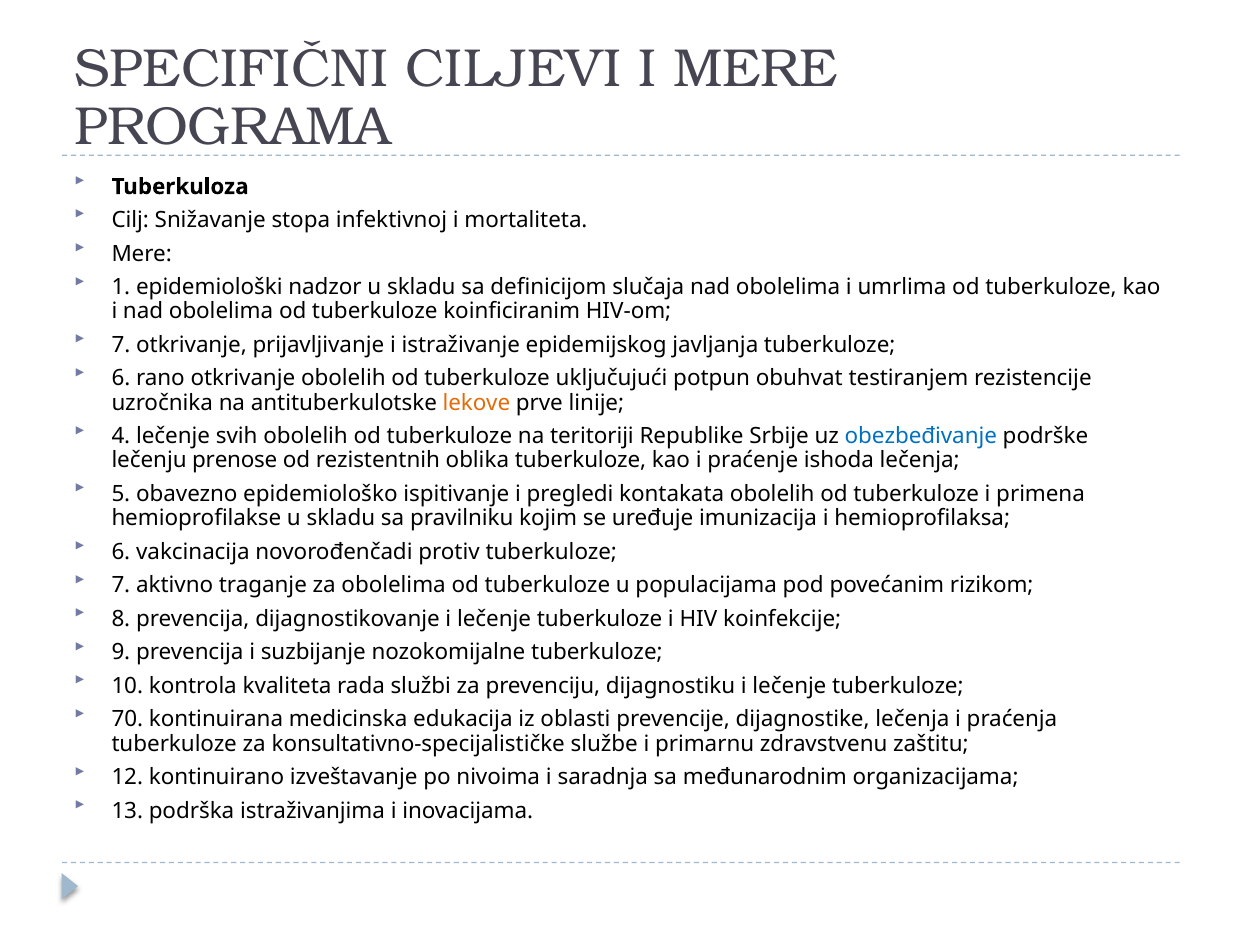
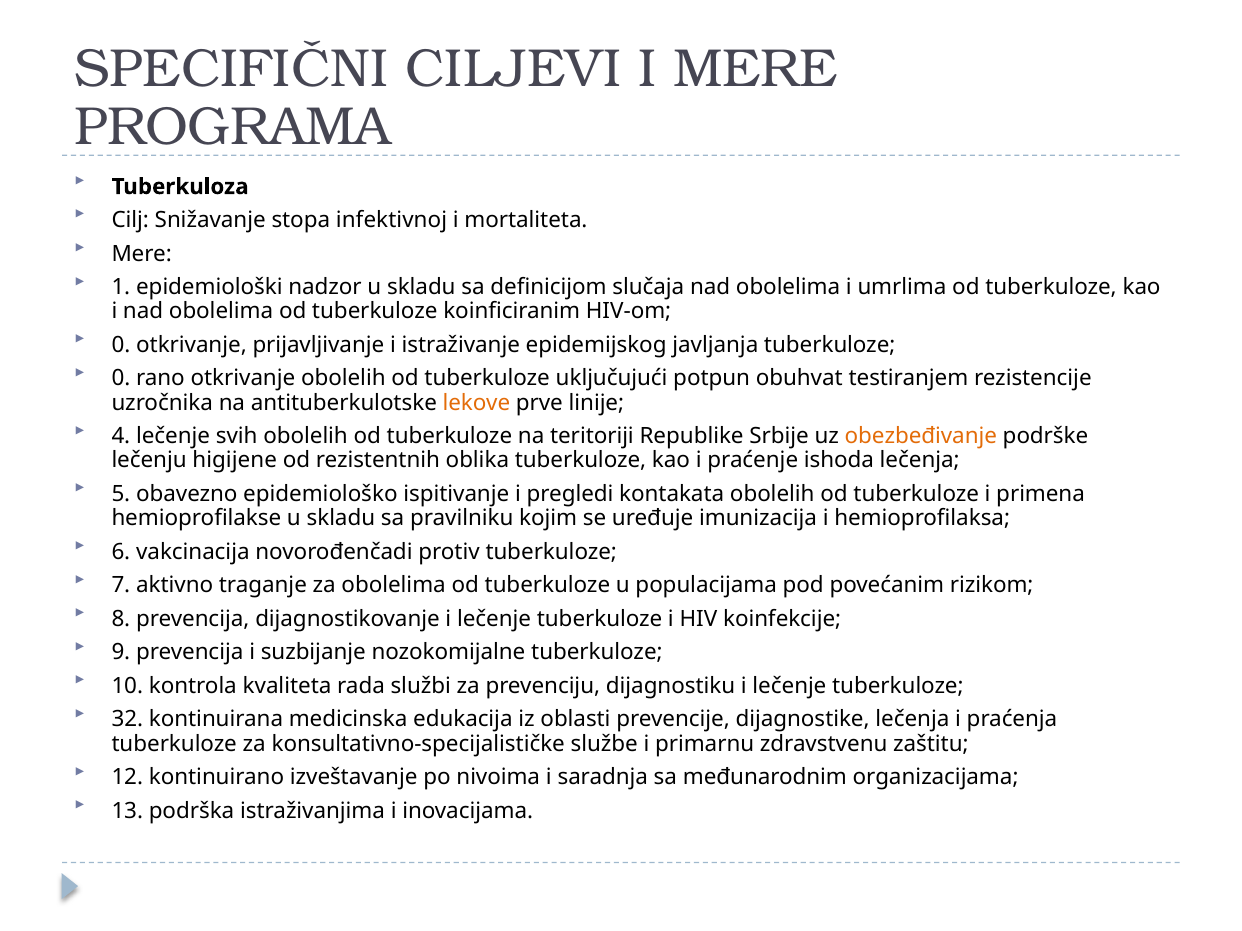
7: 7 -> 0 (121, 345)
6: 6 -> 0 (121, 379)
obezbeđivanje colour: blue -> orange (921, 437)
prenose: prenose -> higijene (235, 461)
70: 70 -> 32 (127, 720)
